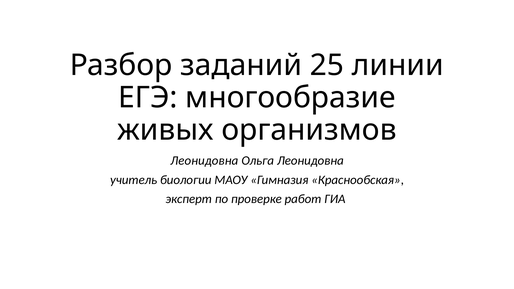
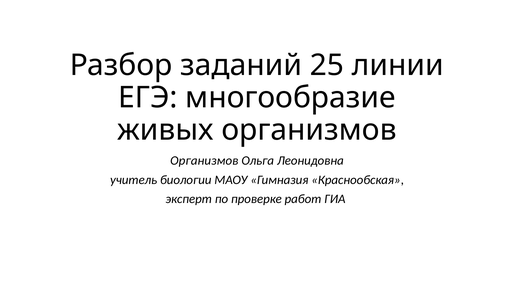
Леонидовна: Леонидовна -> Организмов (204, 161)
